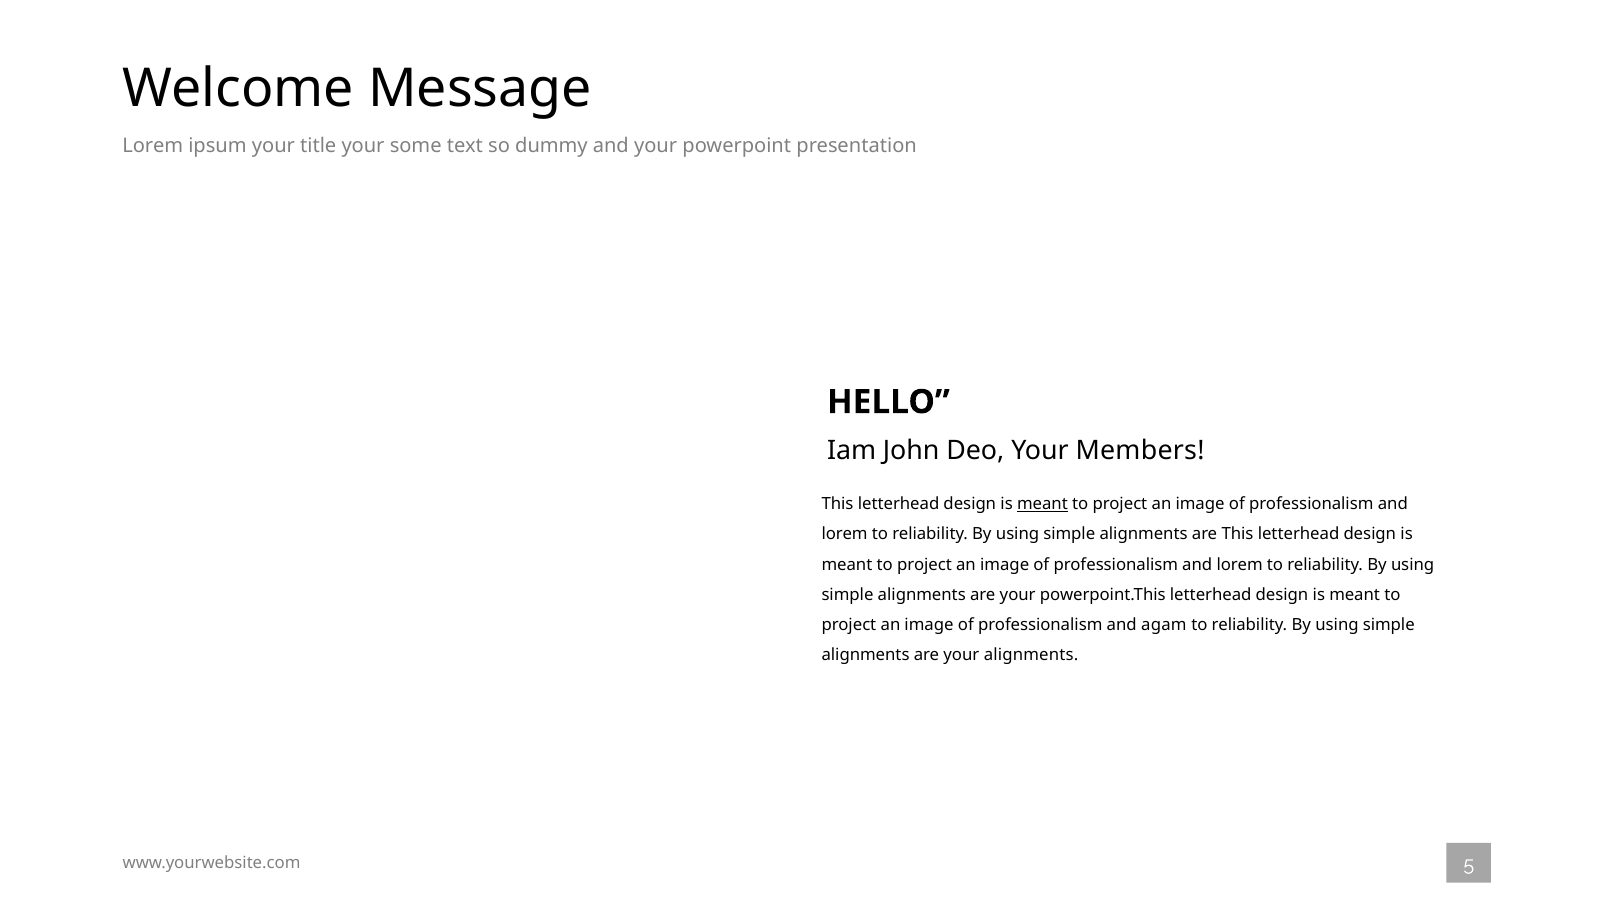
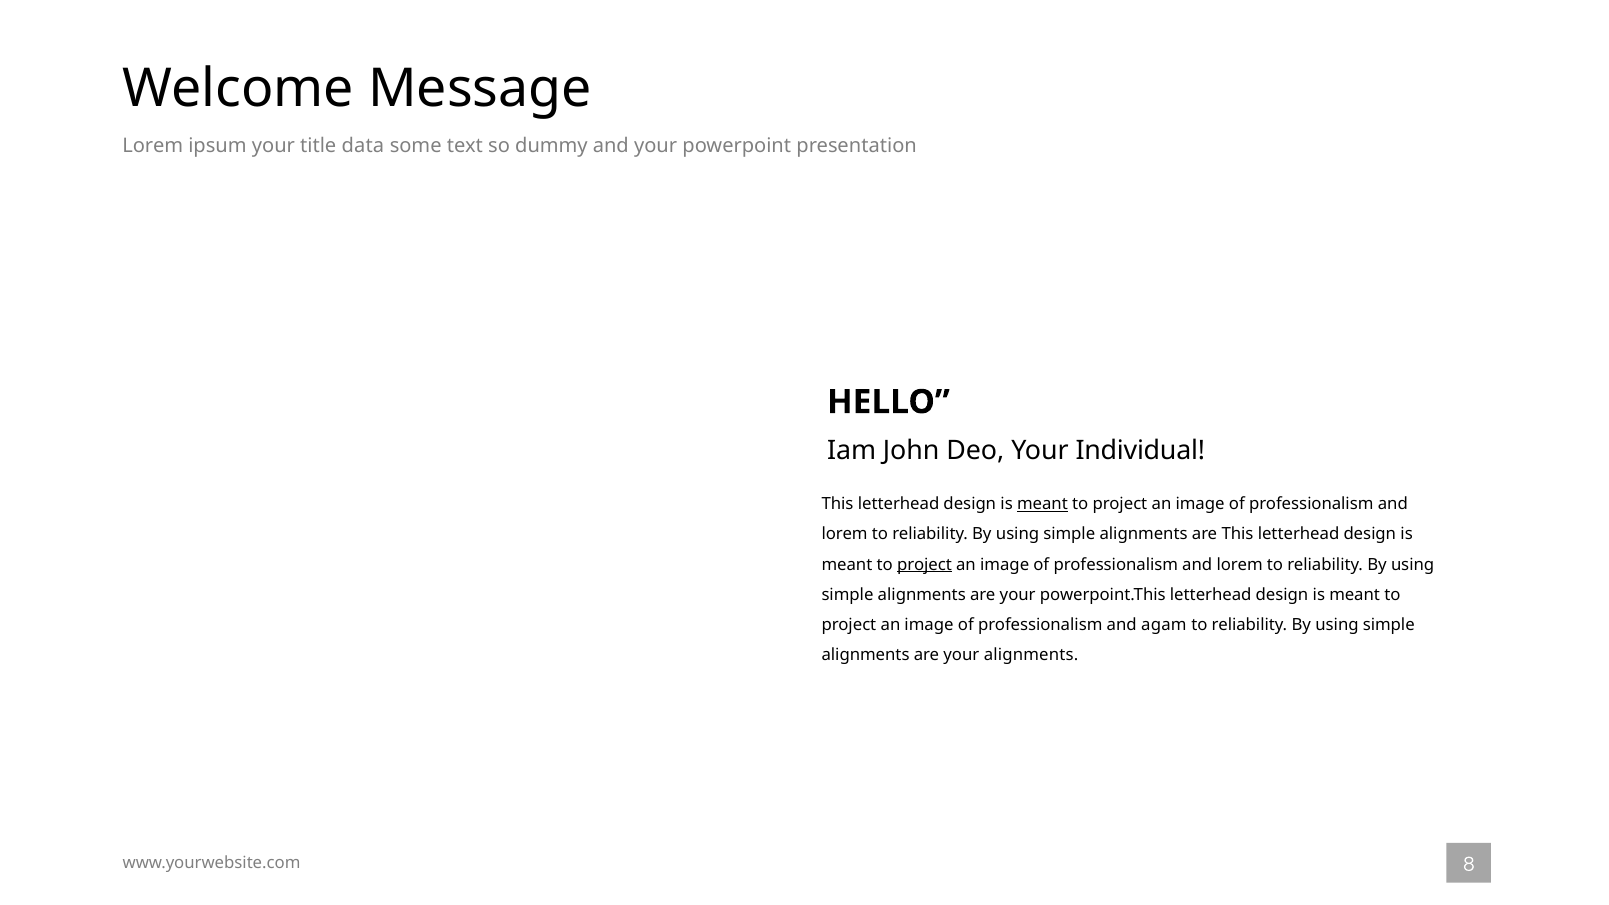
title your: your -> data (363, 146)
Members: Members -> Individual (1140, 450)
project underline: none -> present (924, 565)
5: 5 -> 8 (1469, 864)
